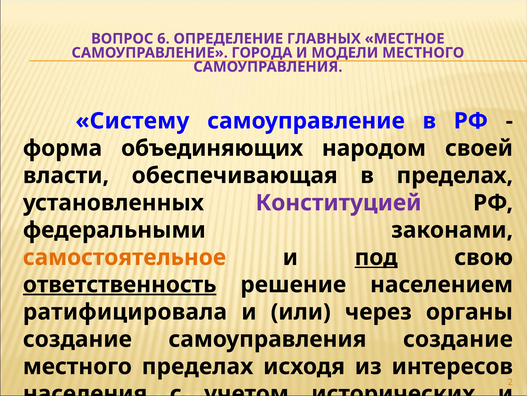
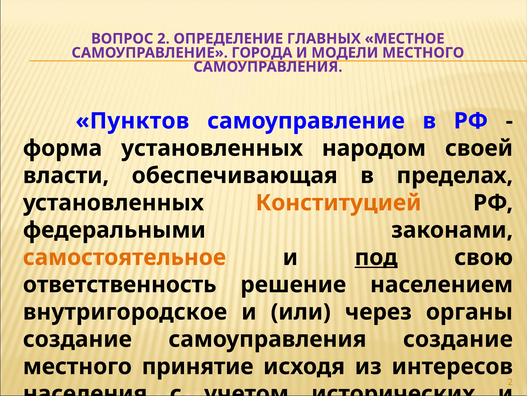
ВОПРОС 6: 6 -> 2 (163, 39)
Систему: Систему -> Пунктов (132, 121)
форма объединяющих: объединяющих -> установленных (212, 148)
Конституцией colour: purple -> orange (338, 202)
ответственность underline: present -> none (120, 284)
ратифицировала: ратифицировала -> внутригородское (125, 311)
местного пределах: пределах -> принятие (198, 366)
